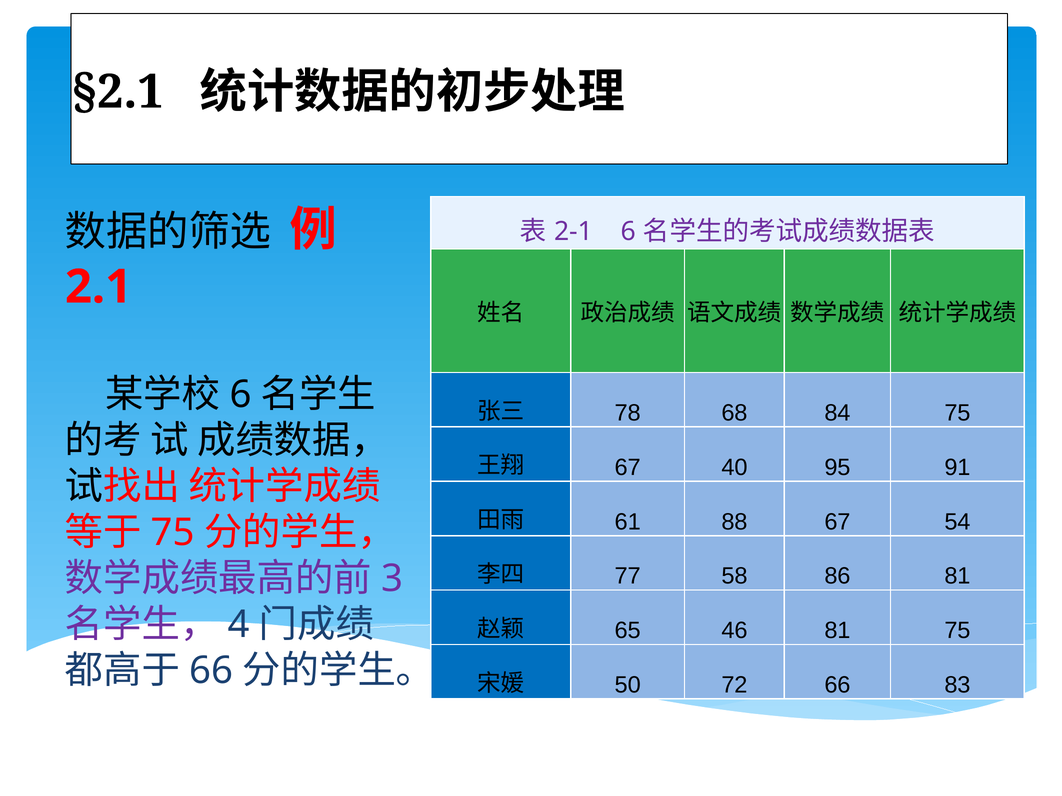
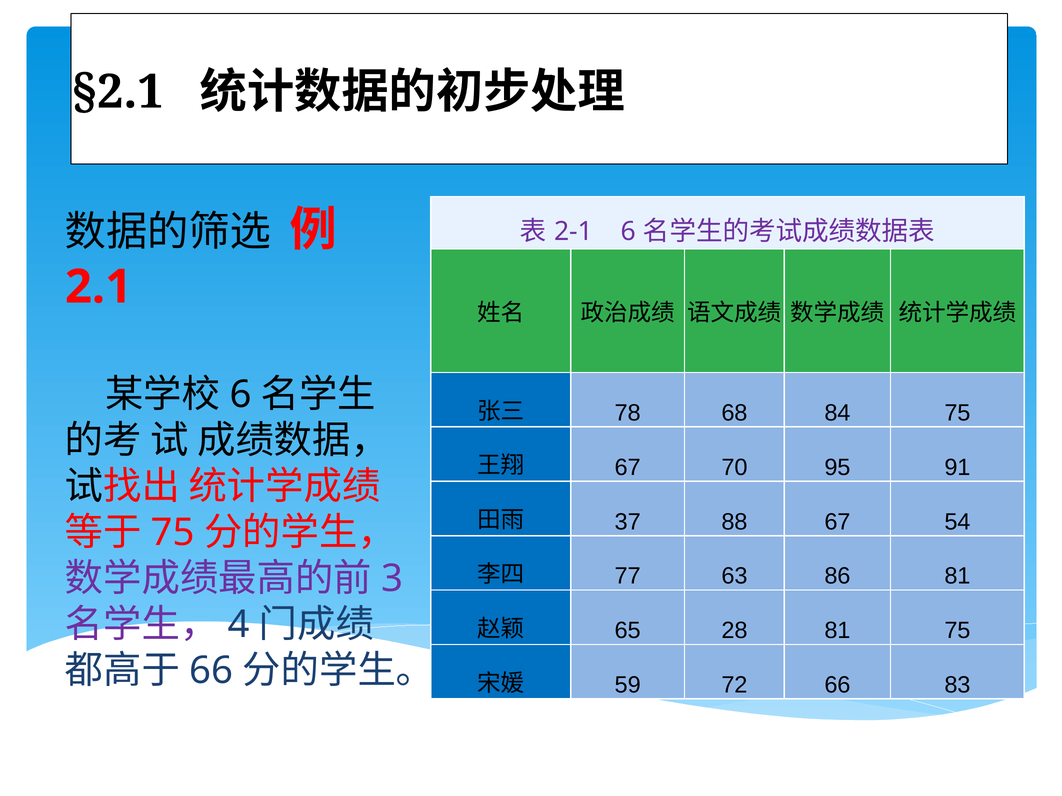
40: 40 -> 70 (735, 468)
61: 61 -> 37 (628, 522)
58: 58 -> 63 (735, 577)
46: 46 -> 28 (735, 631)
50: 50 -> 59 (628, 685)
